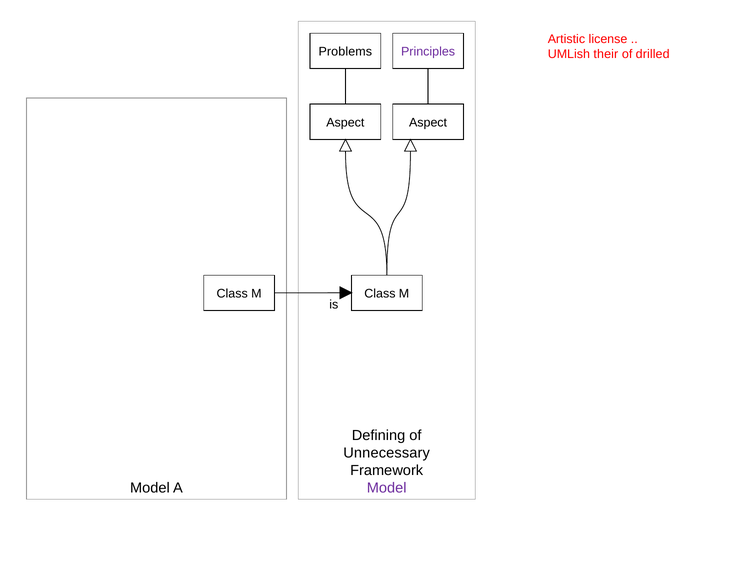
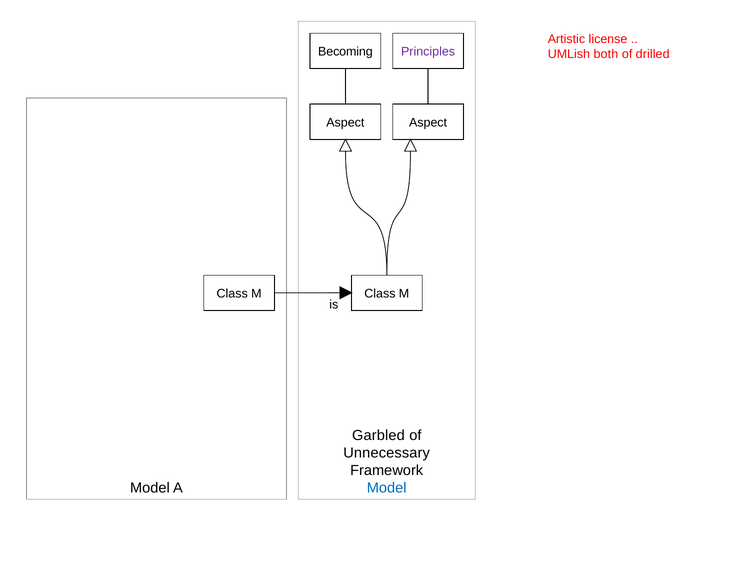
Problems: Problems -> Becoming (345, 52)
their: their -> both (606, 54)
Defining: Defining -> Garbled (378, 436)
Model colour: purple -> blue (387, 488)
